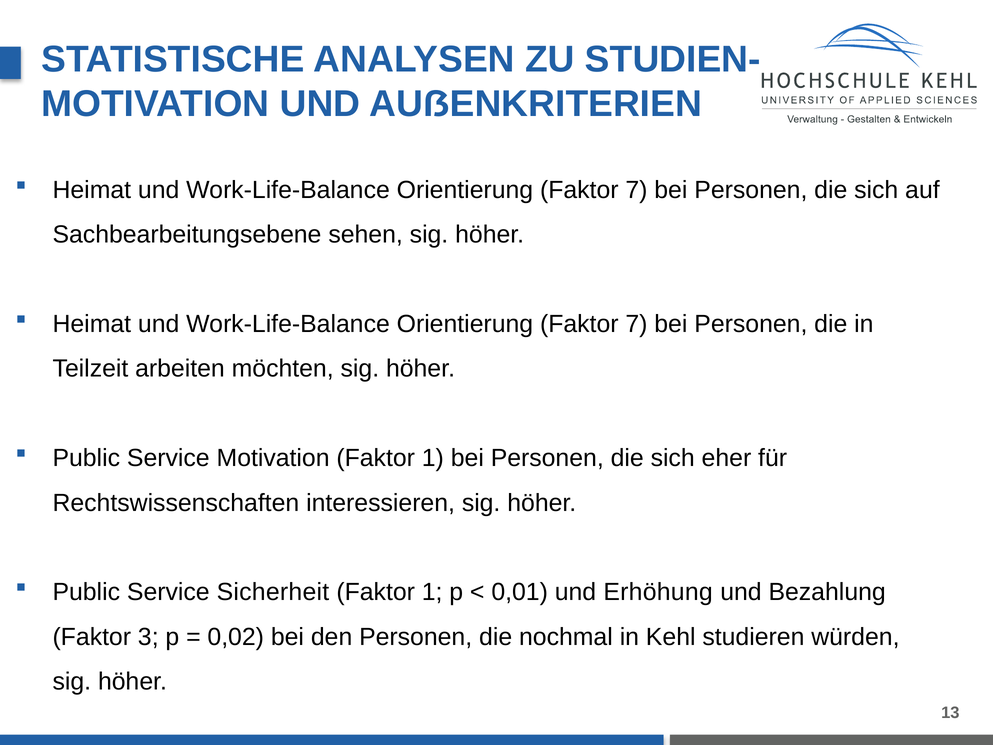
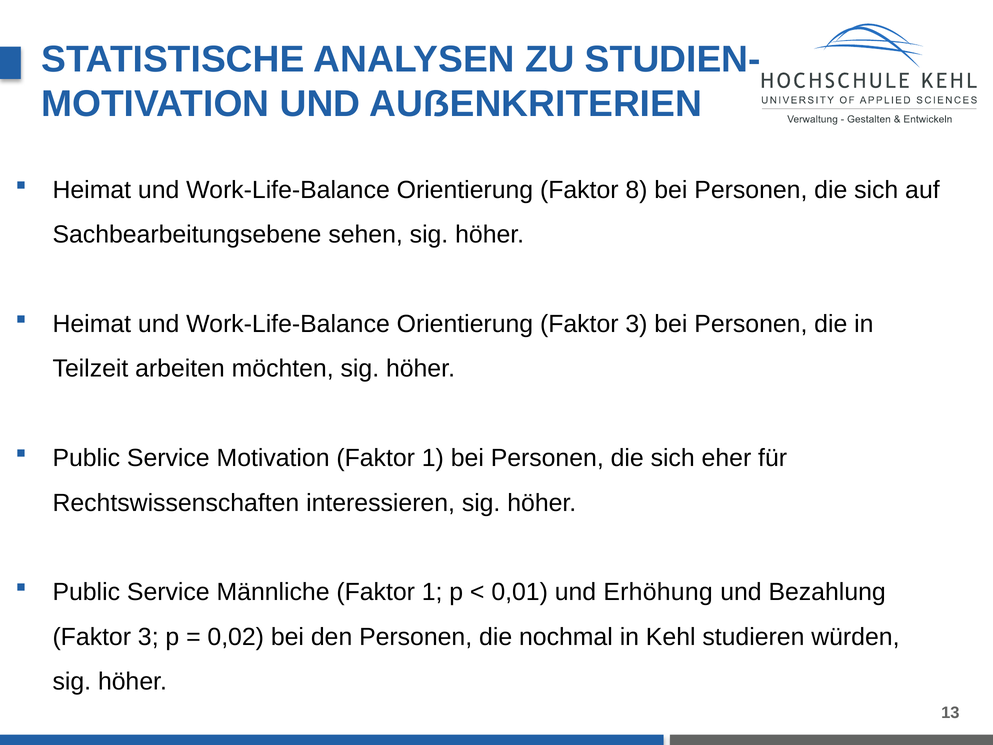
7: 7 -> 8 (636, 190)
7: 7 -> 3 (636, 324)
Sicherheit: Sicherheit -> Männliche (273, 592)
